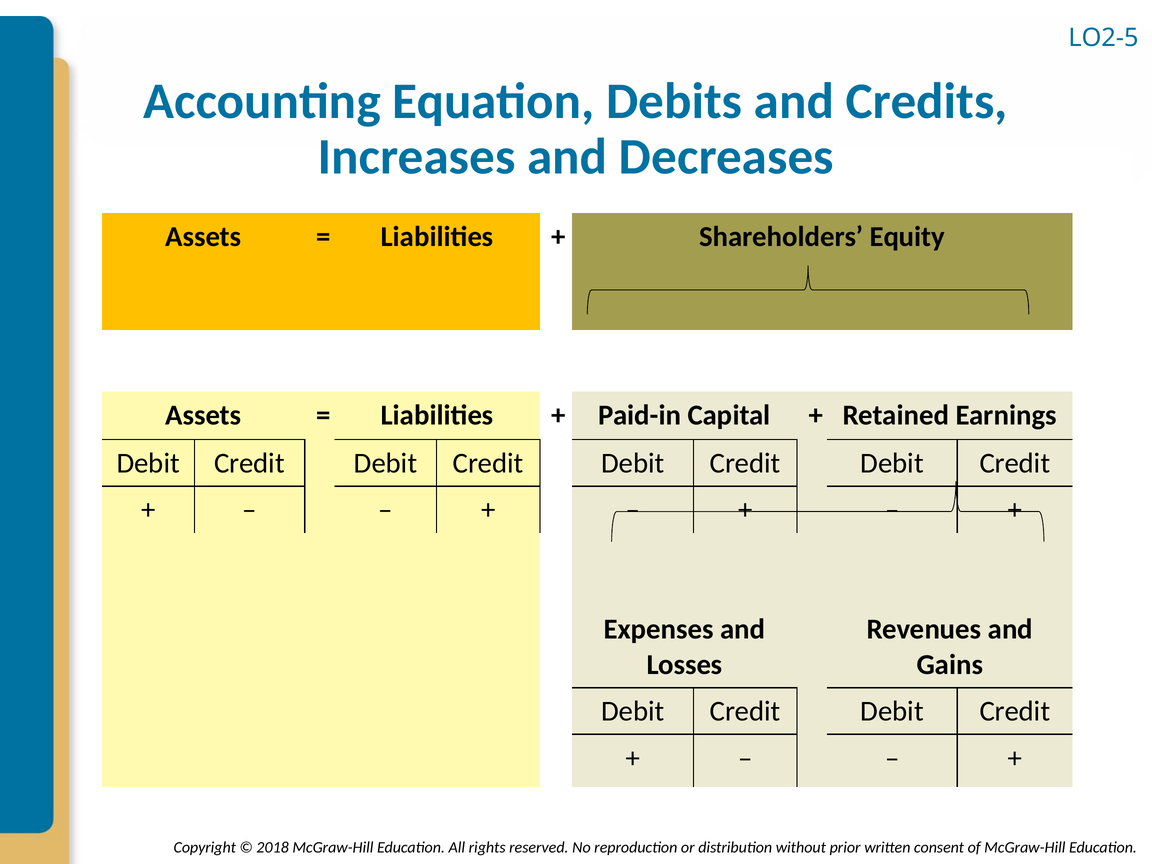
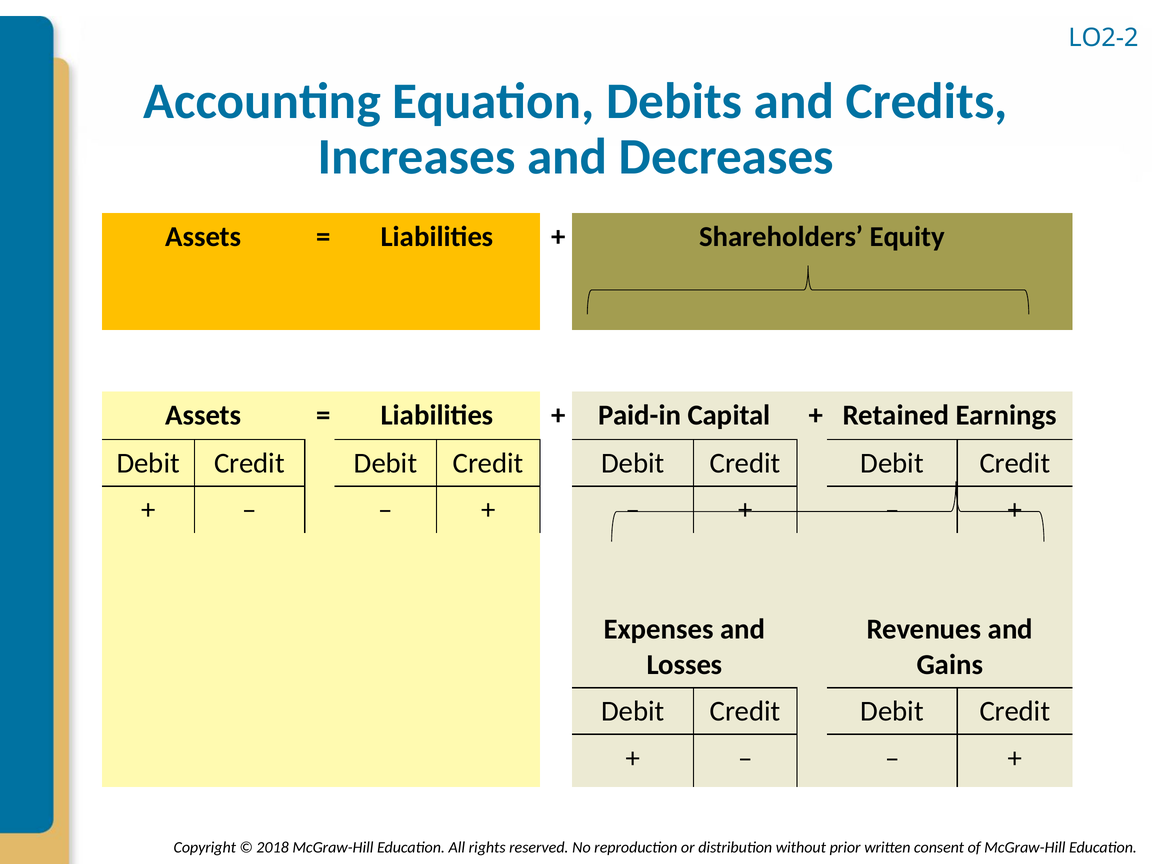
LO2-5: LO2-5 -> LO2-2 (1103, 38)
